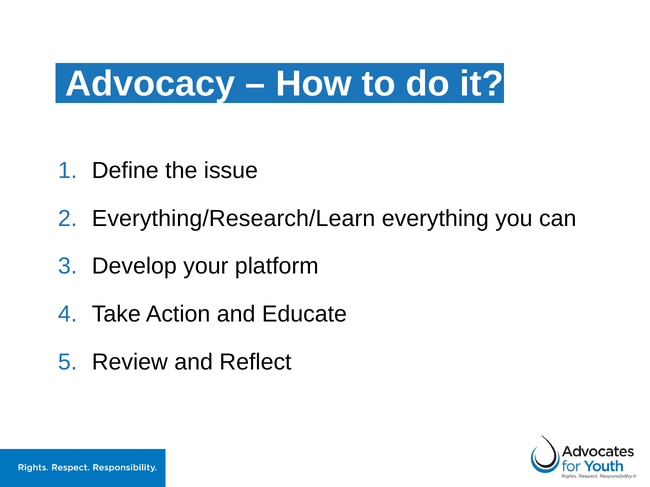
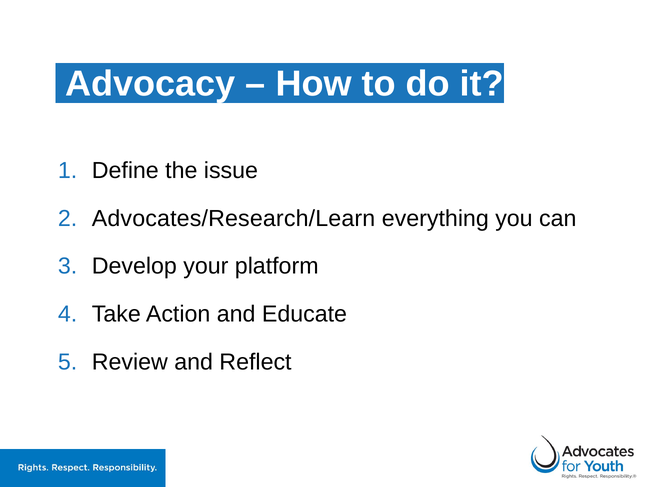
Everything/Research/Learn: Everything/Research/Learn -> Advocates/Research/Learn (234, 219)
